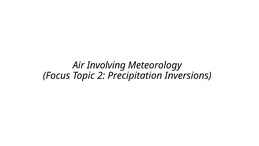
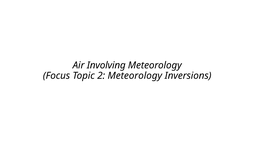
2 Precipitation: Precipitation -> Meteorology (135, 76)
